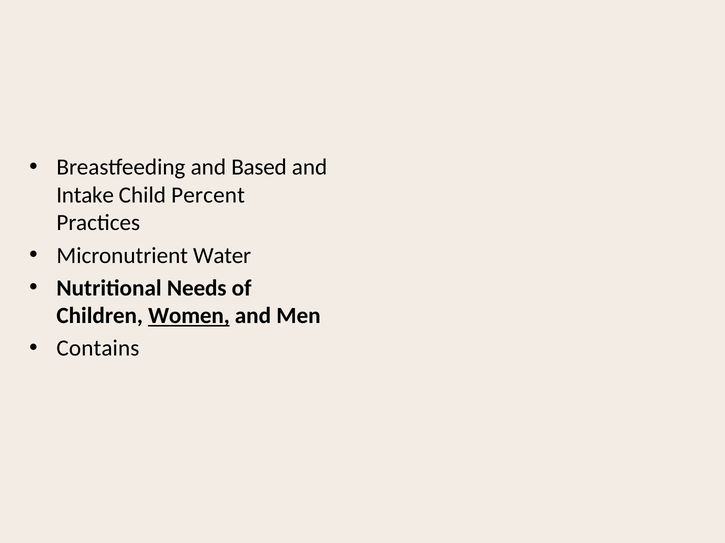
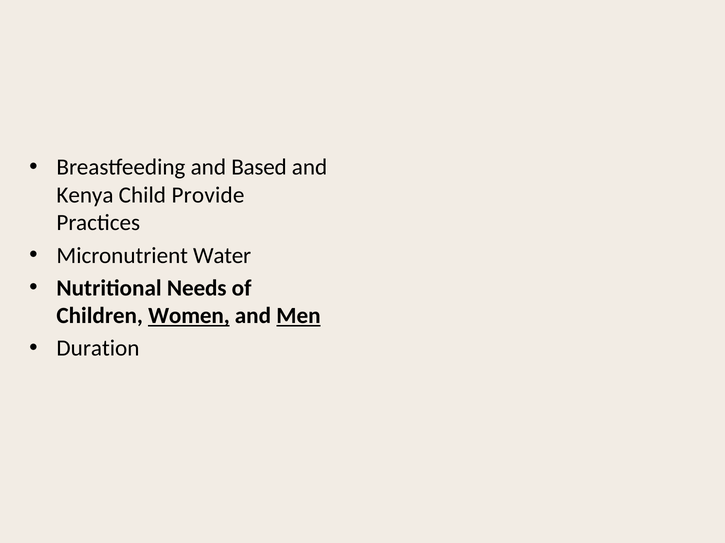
Intake: Intake -> Kenya (85, 195)
Percent: Percent -> Provide (208, 195)
Men underline: none -> present (298, 316)
Contains: Contains -> Duration (98, 349)
